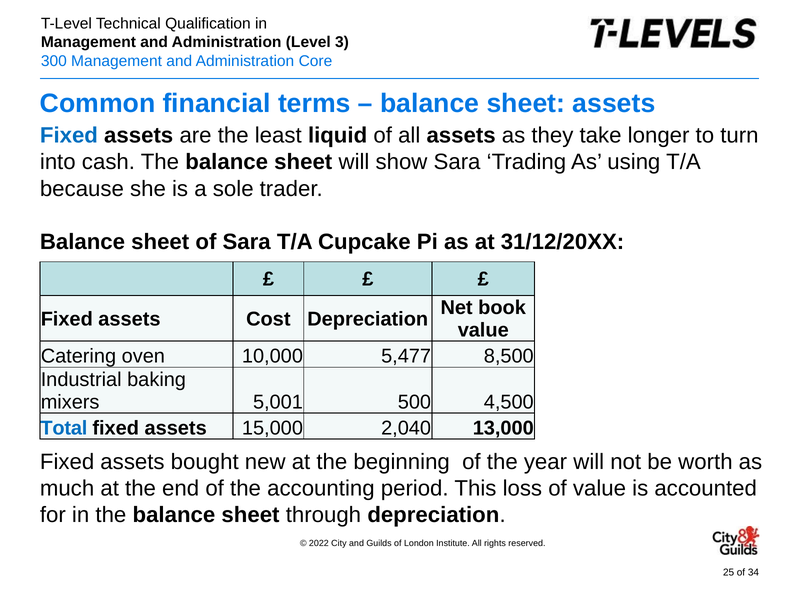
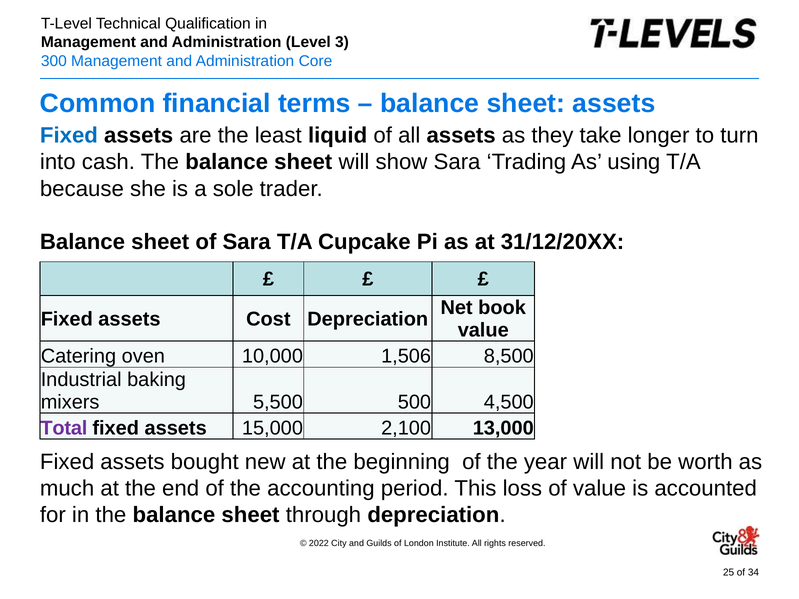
5,477: 5,477 -> 1,506 (406, 357)
5,001: 5,001 -> 5,500 (278, 402)
Total colour: blue -> purple (64, 428)
2,040: 2,040 -> 2,100 (406, 428)
